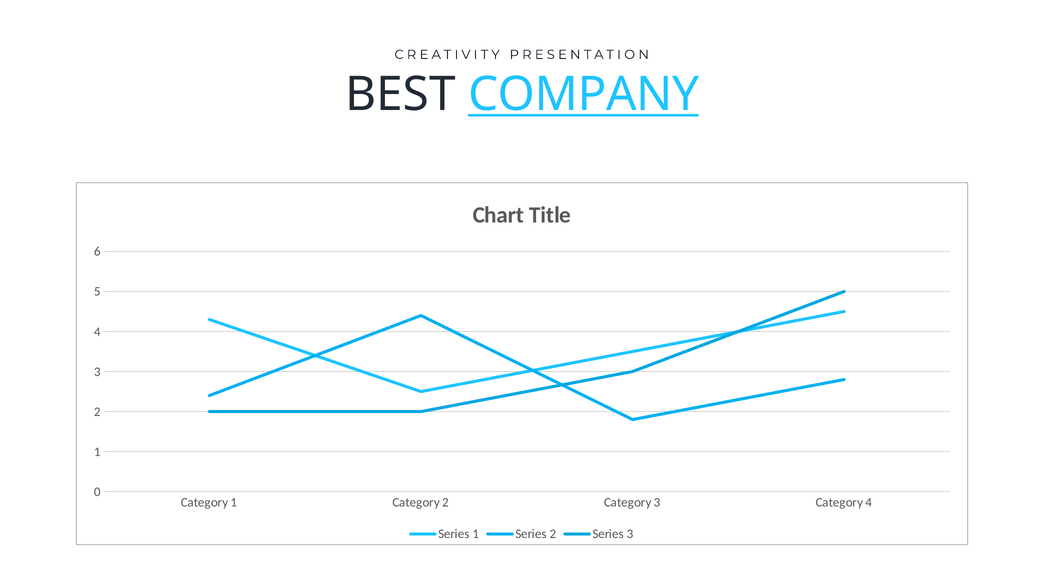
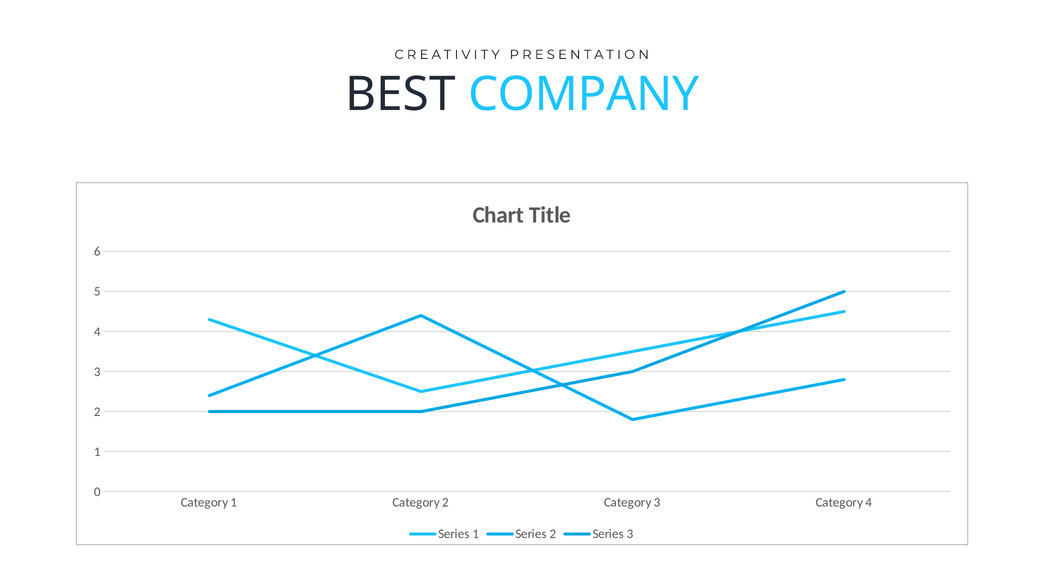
COMPANY underline: present -> none (584, 95)
